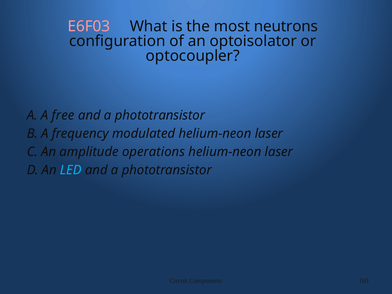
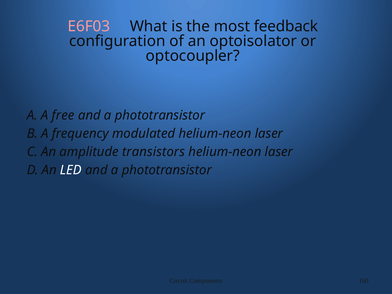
neutrons: neutrons -> feedback (286, 26)
operations: operations -> transistors (153, 152)
LED colour: light blue -> white (71, 170)
